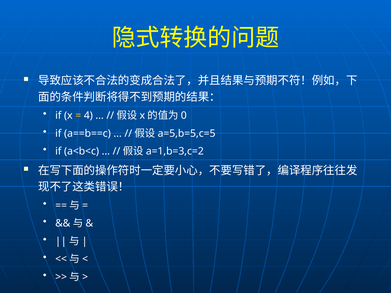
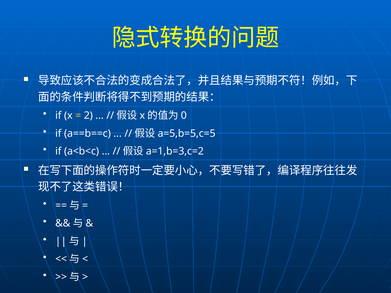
4: 4 -> 2 (88, 116)
